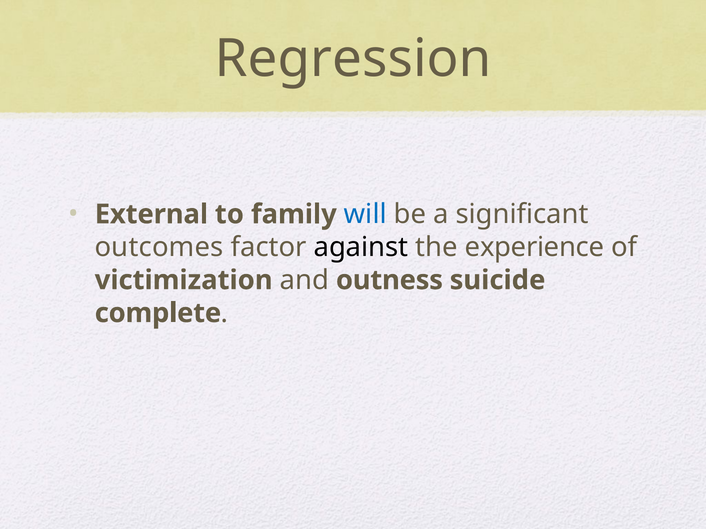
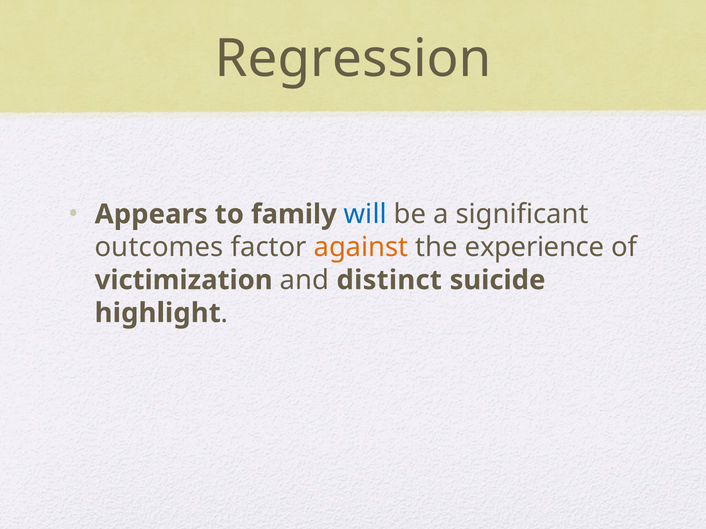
External: External -> Appears (151, 214)
against colour: black -> orange (361, 247)
outness: outness -> distinct (389, 280)
complete: complete -> highlight (158, 313)
